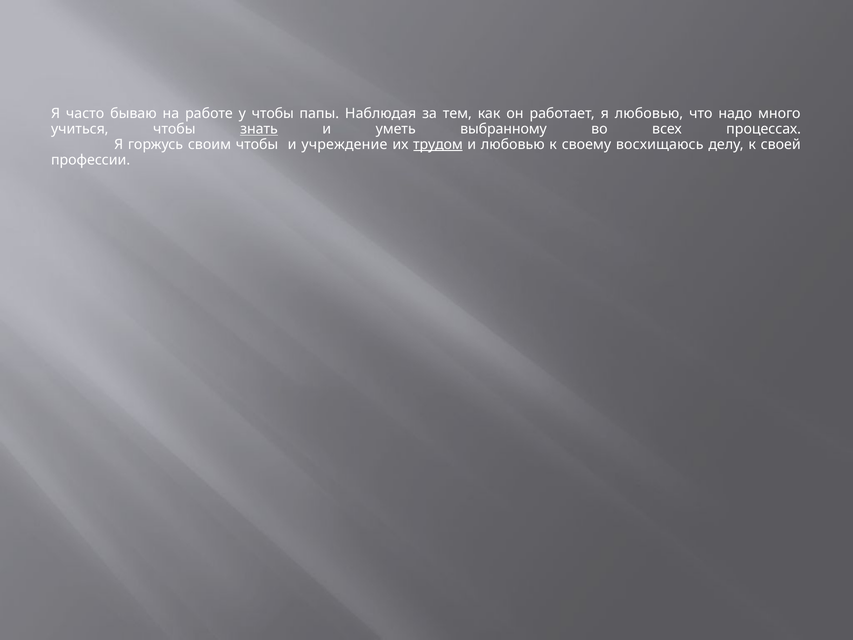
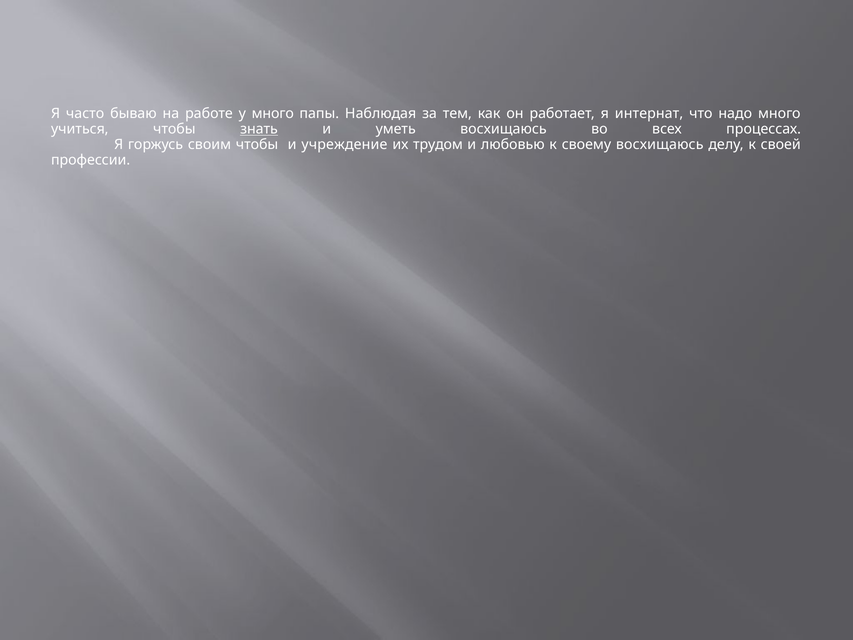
у чтобы: чтобы -> много (273, 114)
я любовью: любовью -> интернат (649, 114)
уметь выбранному: выбранному -> восхищаюсь (503, 129)
трудом underline: present -> none (438, 144)
